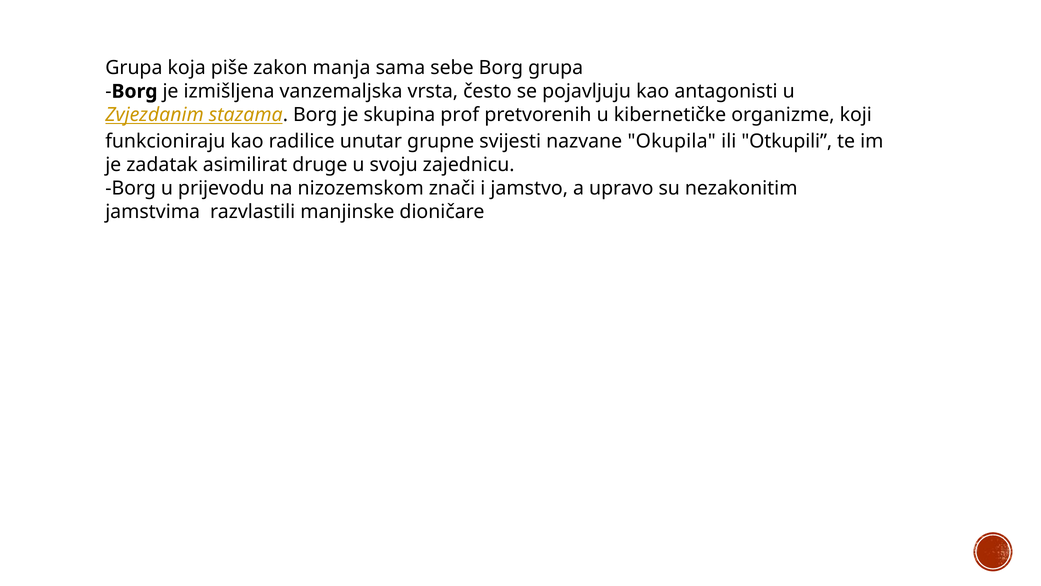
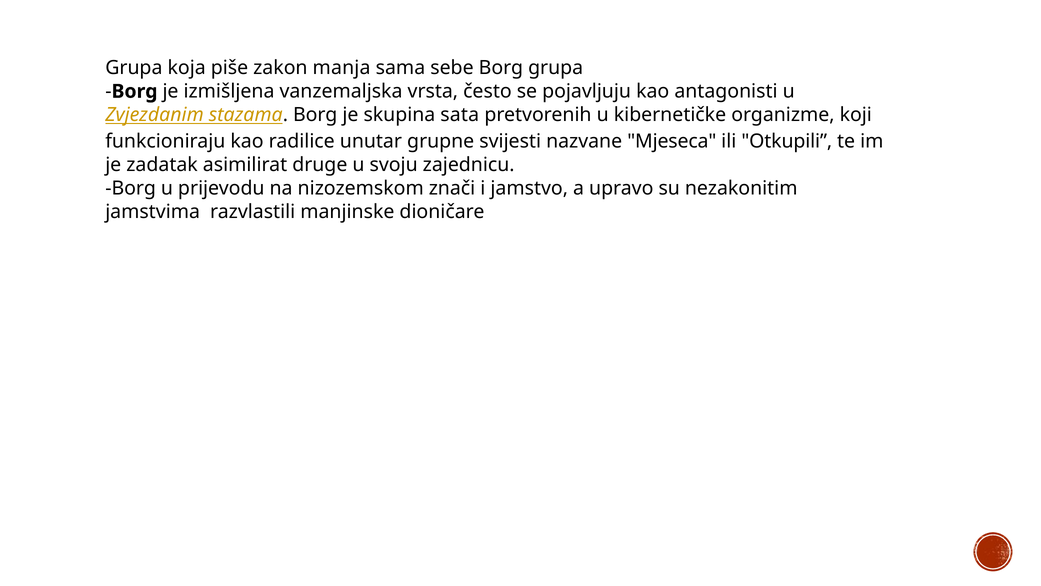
prof: prof -> sata (460, 115)
Okupila: Okupila -> Mjeseca (672, 141)
